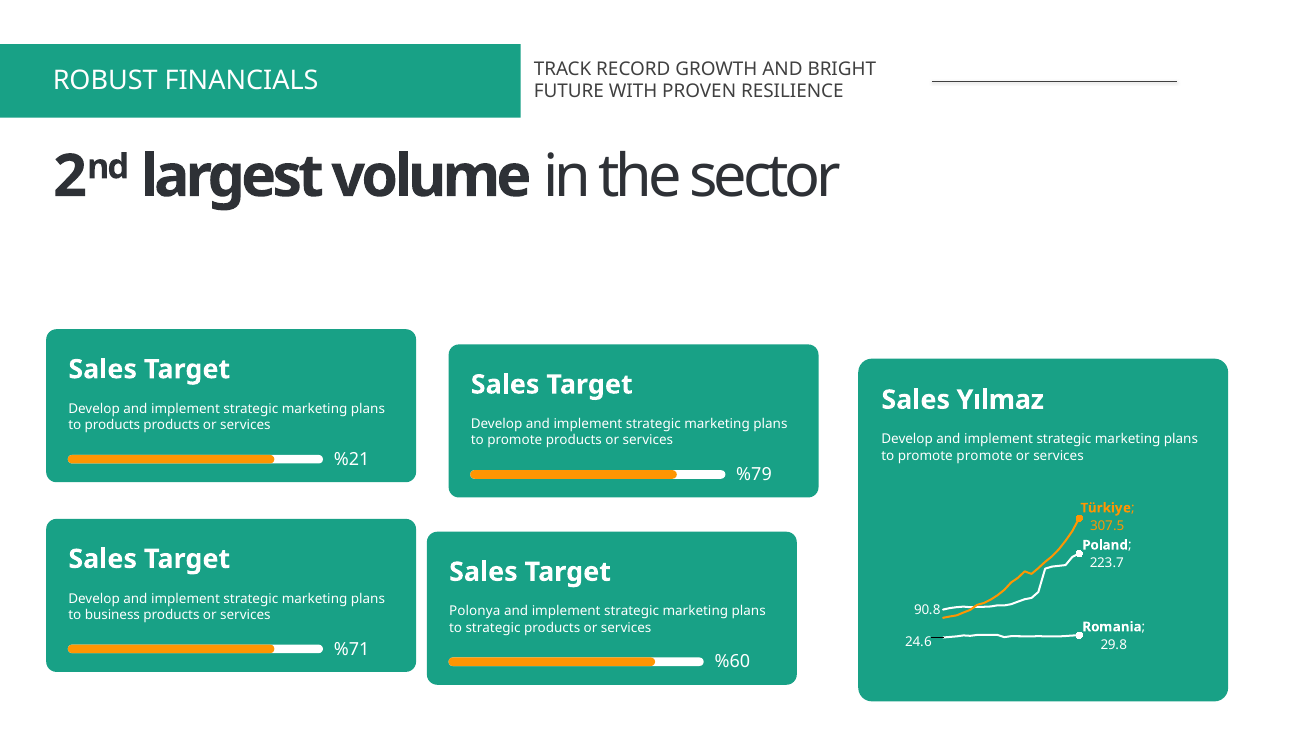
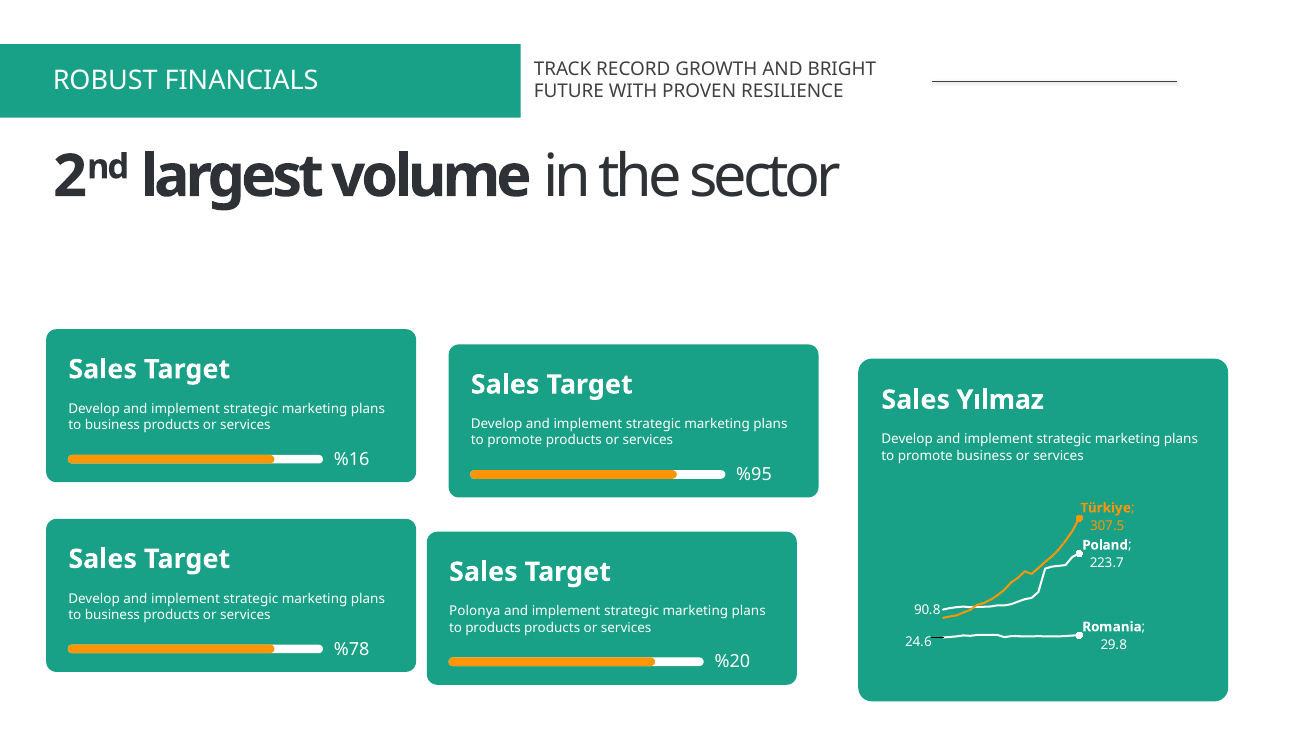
products: products -> business (112, 425)
promote promote: promote -> business (984, 456)
%21: %21 -> %16 (352, 459)
%79: %79 -> %95 (754, 475)
to strategic: strategic -> products (493, 628)
%71: %71 -> %78 (352, 649)
%60: %60 -> %20 (732, 662)
